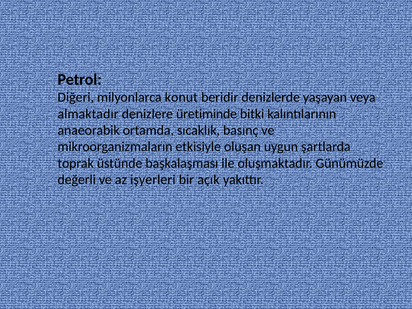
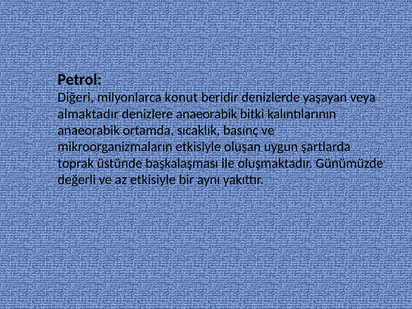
denizlere üretiminde: üretiminde -> anaeorabik (207, 114)
az işyerleri: işyerleri -> etkisiyle (153, 180)
açık: açık -> aynı (209, 180)
